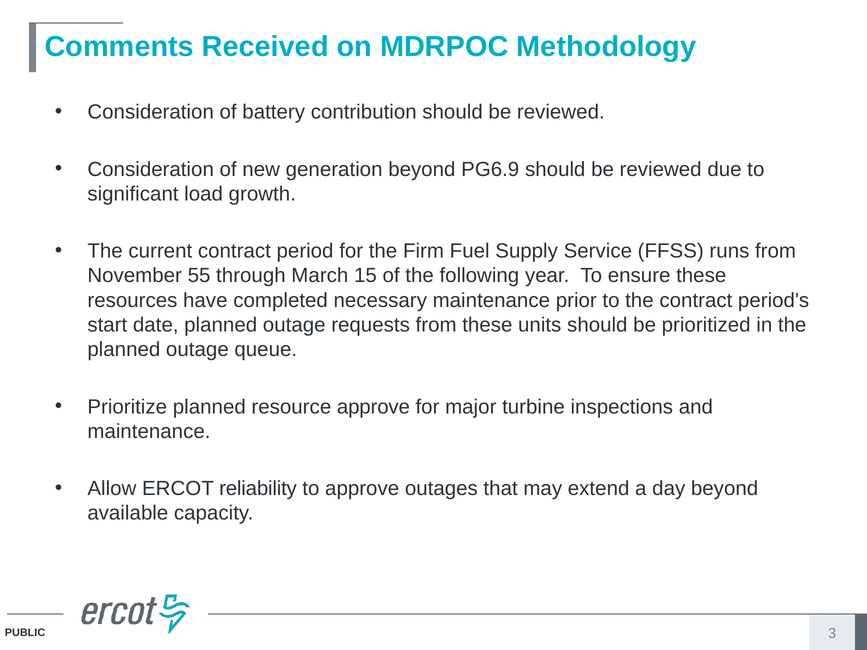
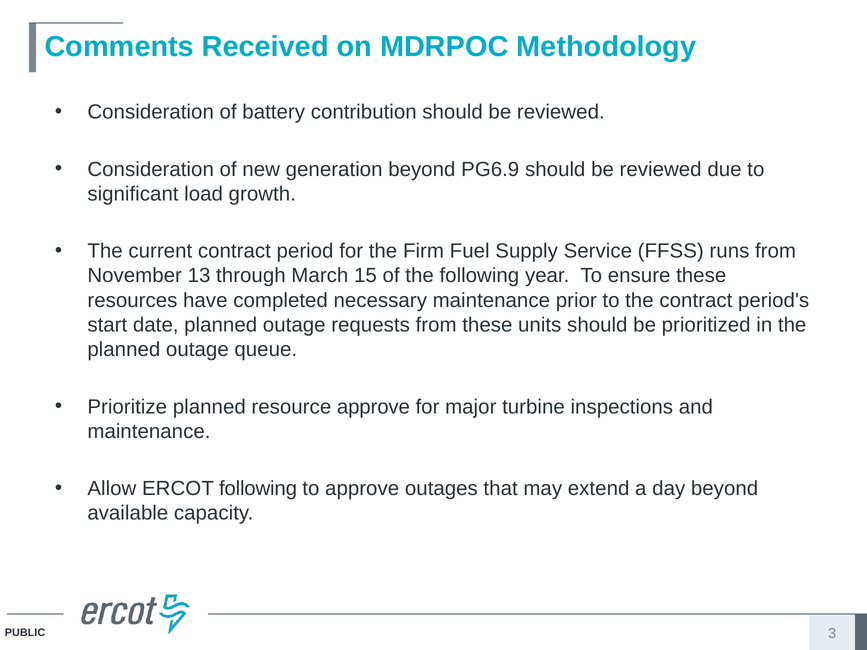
55: 55 -> 13 (199, 276)
ERCOT reliability: reliability -> following (258, 489)
